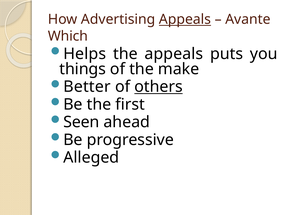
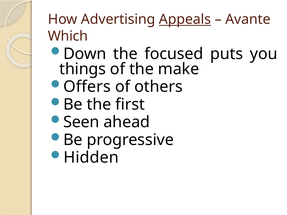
Helps: Helps -> Down (85, 54)
the appeals: appeals -> focused (174, 54)
Better: Better -> Offers (87, 87)
others underline: present -> none (159, 87)
Alleged: Alleged -> Hidden (91, 158)
